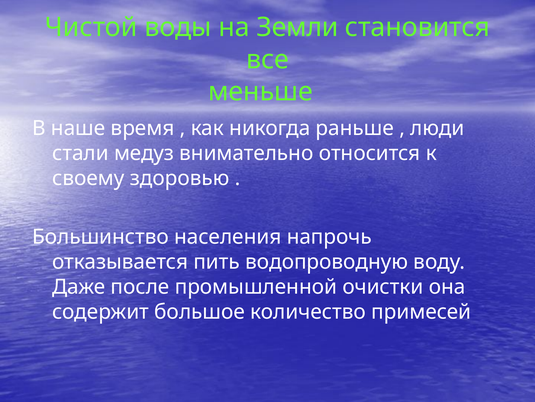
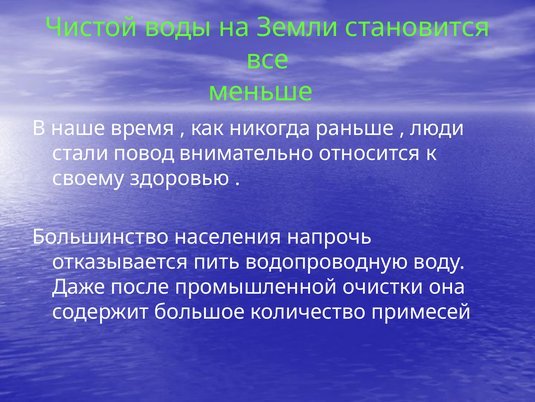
медуз: медуз -> повод (144, 153)
